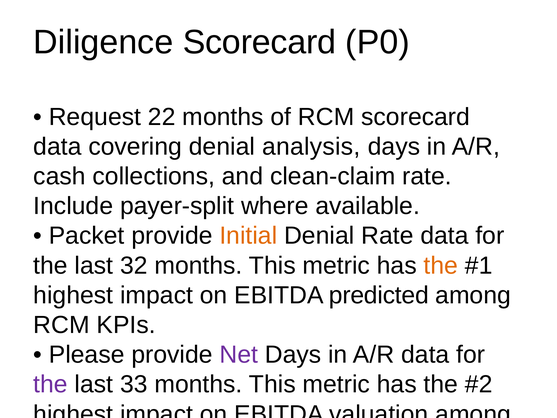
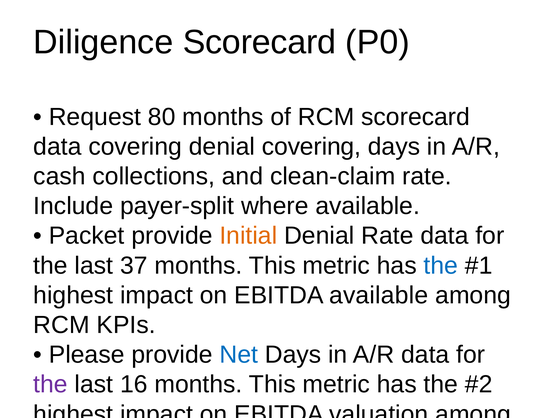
22: 22 -> 80 (162, 117)
denial analysis: analysis -> covering (312, 147)
32: 32 -> 37 (134, 265)
the colour: orange -> blue (441, 265)
EBITDA predicted: predicted -> available (379, 295)
Net colour: purple -> blue (239, 355)
33: 33 -> 16 (134, 384)
